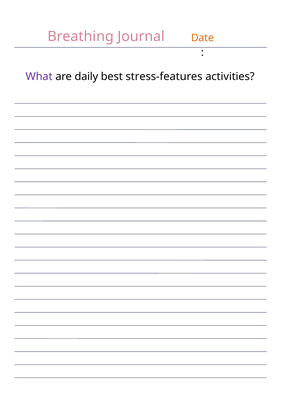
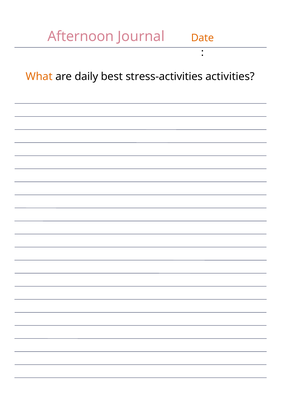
Breathing: Breathing -> Afternoon (81, 36)
What colour: purple -> orange (39, 76)
stress-features: stress-features -> stress-activities (164, 76)
